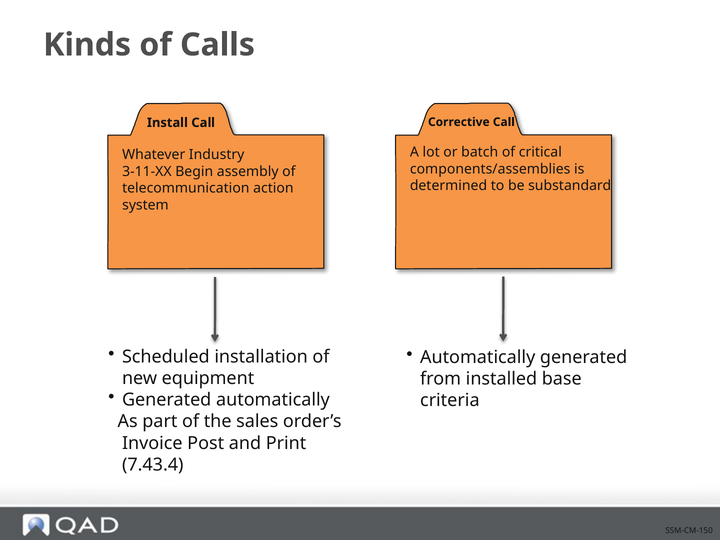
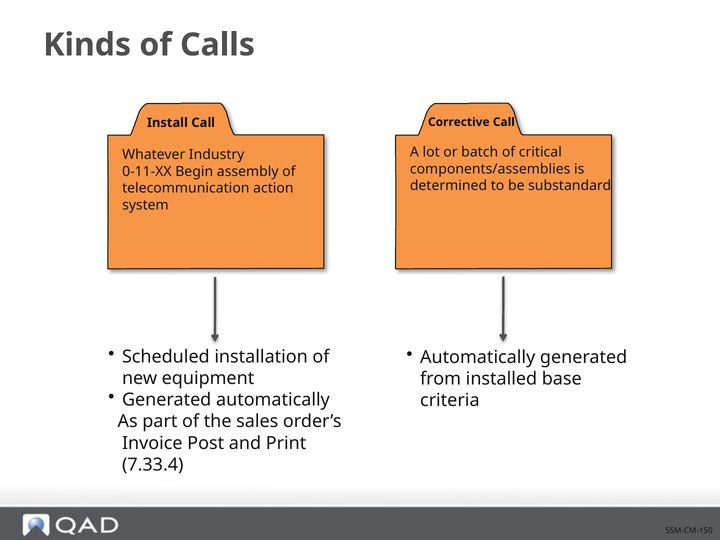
3-11-XX: 3-11-XX -> 0-11-XX (147, 171)
7.43.4: 7.43.4 -> 7.33.4 (153, 465)
